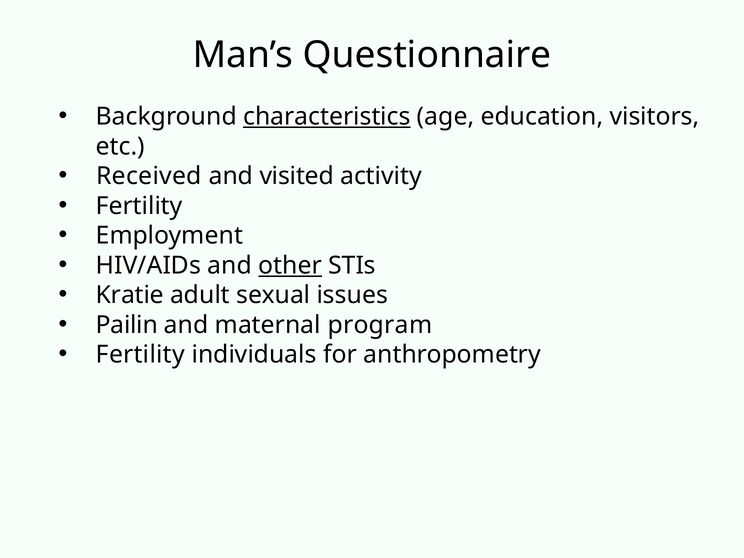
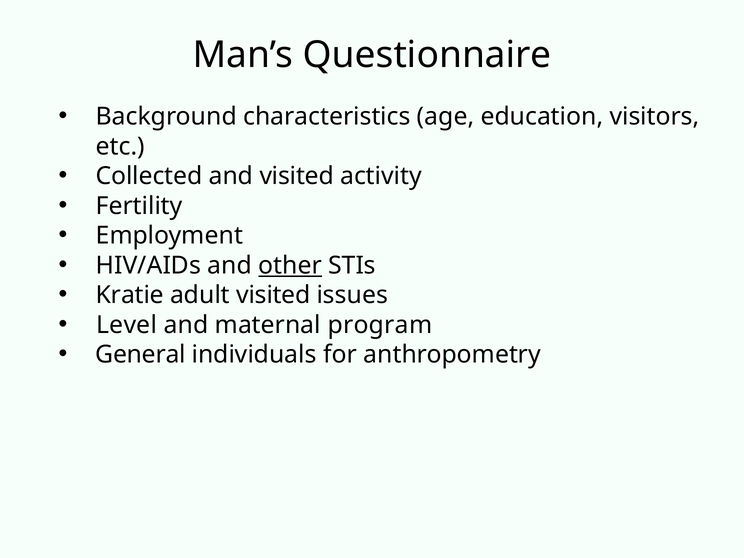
characteristics underline: present -> none (327, 117)
Received: Received -> Collected (149, 176)
adult sexual: sexual -> visited (273, 295)
Pailin: Pailin -> Level (127, 325)
Fertility: Fertility -> General (141, 355)
